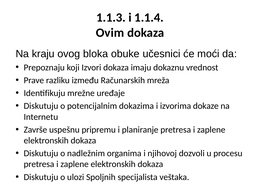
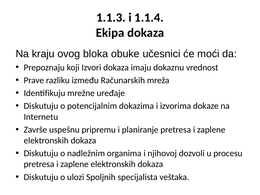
Ovim: Ovim -> Ekipa (110, 33)
